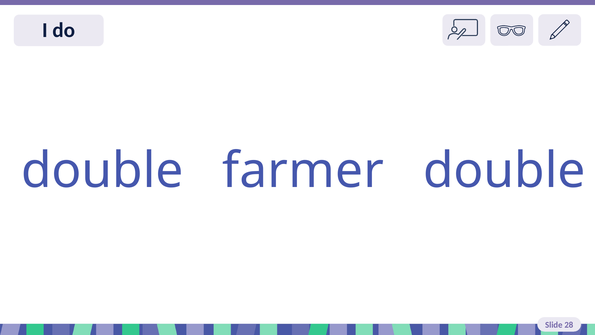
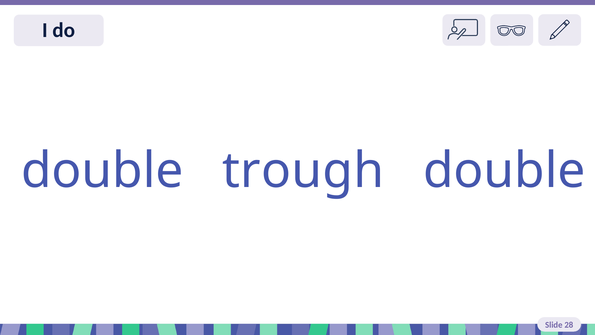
farmer: farmer -> trough (303, 171)
